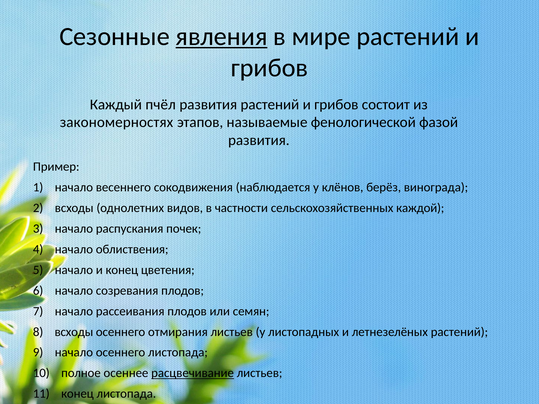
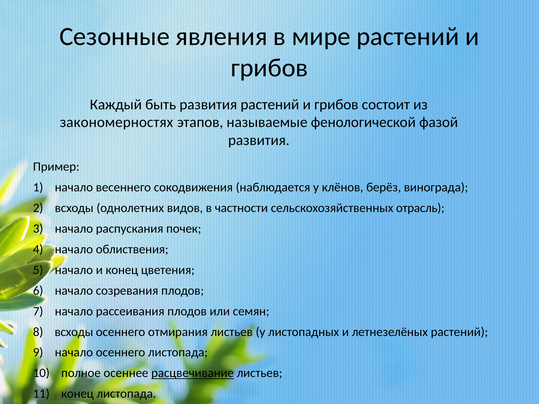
явления underline: present -> none (222, 36)
пчёл: пчёл -> быть (161, 104)
каждой: каждой -> отрасль (420, 208)
